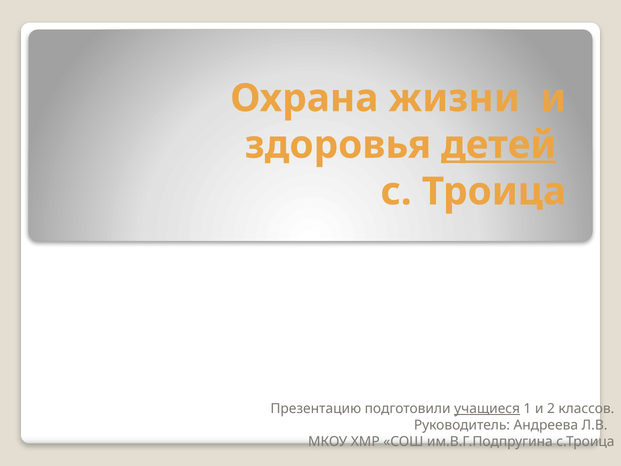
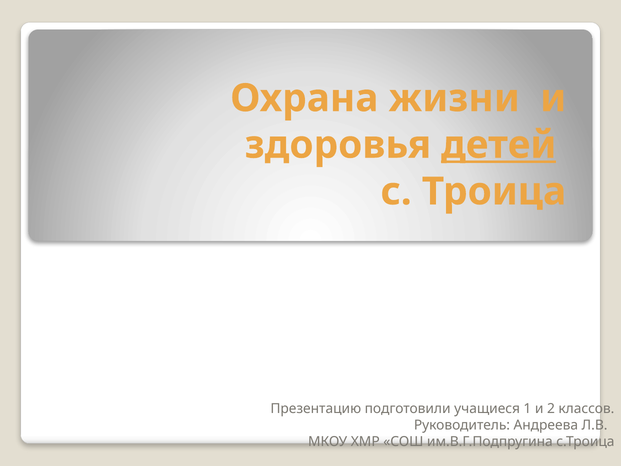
учащиеся underline: present -> none (487, 408)
